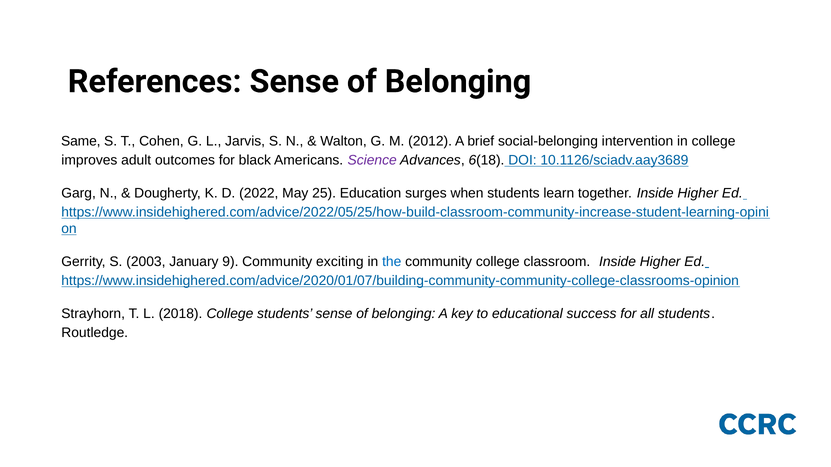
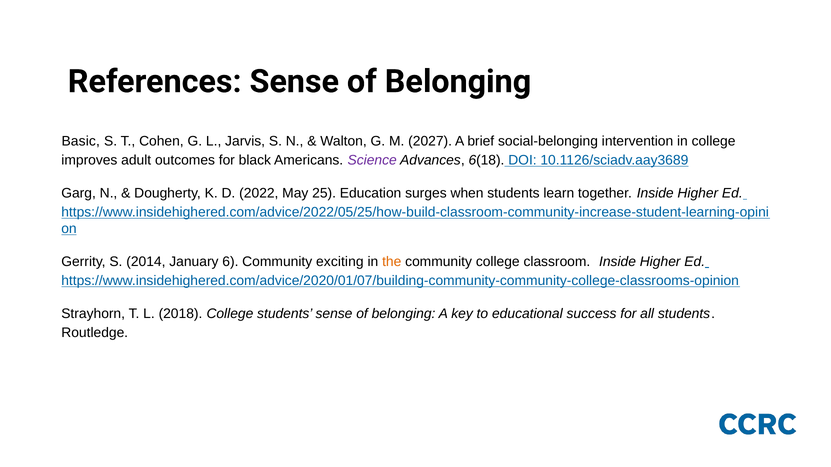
Same: Same -> Basic (81, 141)
2012: 2012 -> 2027 (430, 141)
2003: 2003 -> 2014 (146, 262)
9: 9 -> 6 (230, 262)
the colour: blue -> orange (392, 262)
